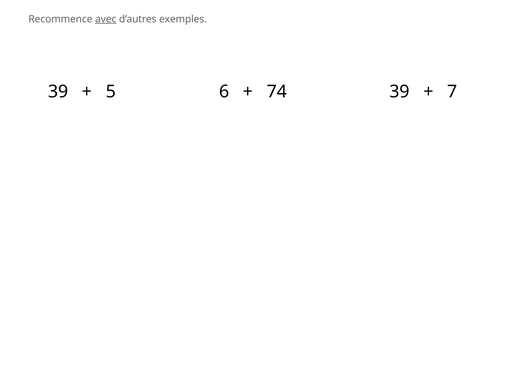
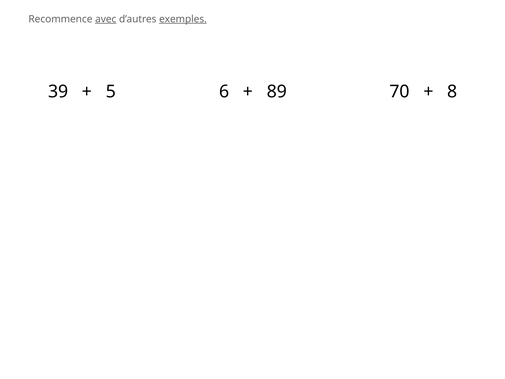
exemples underline: none -> present (183, 19)
74: 74 -> 89 (277, 92)
5 39: 39 -> 70 (400, 92)
7: 7 -> 8 (452, 92)
